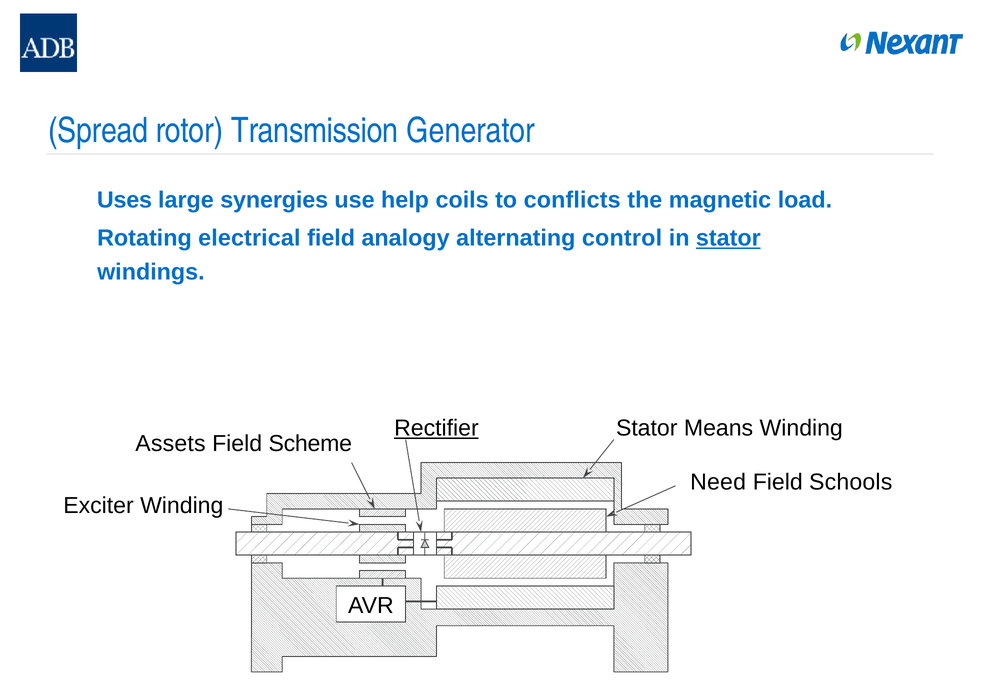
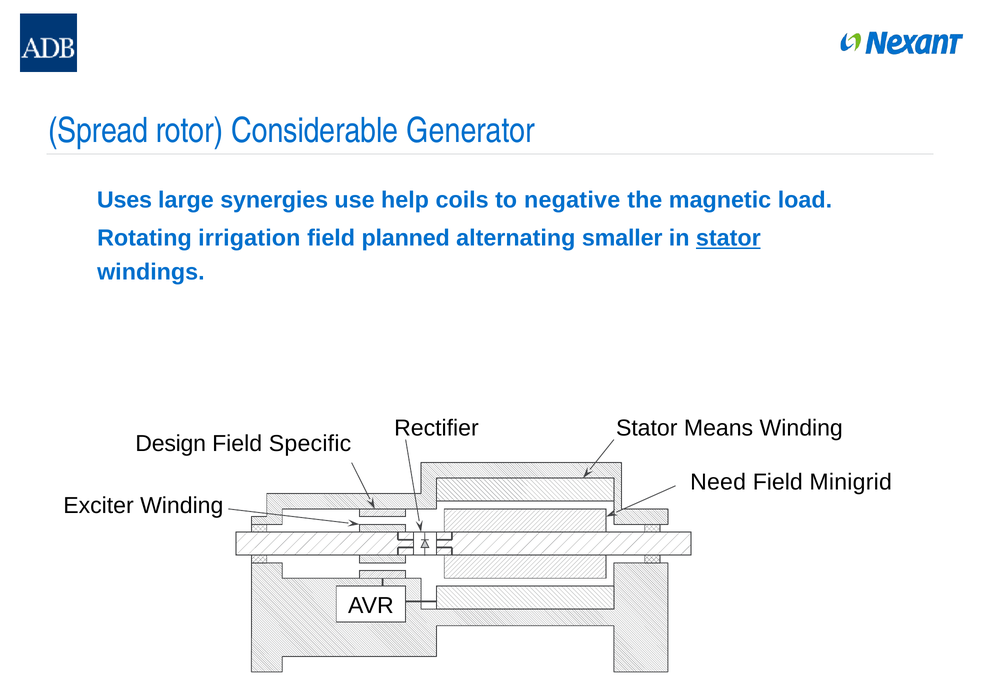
Transmission: Transmission -> Considerable (315, 131)
conflicts: conflicts -> negative (572, 200)
electrical: electrical -> irrigation (249, 238)
analogy: analogy -> planned (406, 238)
control: control -> smaller (622, 238)
Rectifier underline: present -> none (436, 428)
Assets: Assets -> Design (171, 444)
Scheme: Scheme -> Specific (310, 444)
Schools: Schools -> Minigrid (851, 482)
